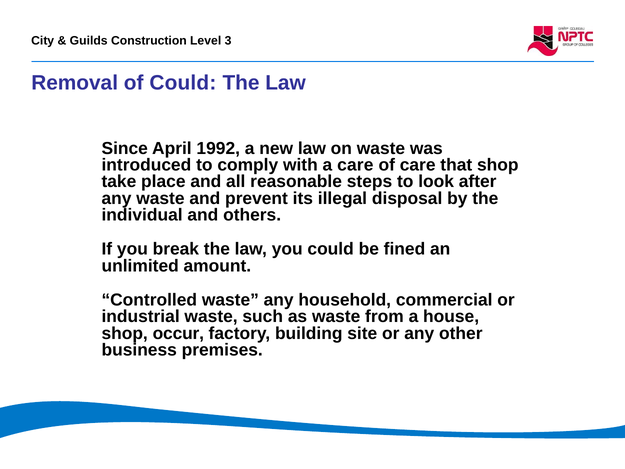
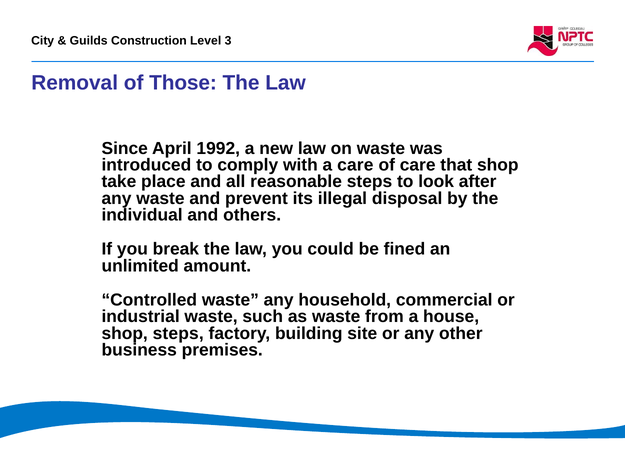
of Could: Could -> Those (183, 83)
shop occur: occur -> steps (178, 333)
